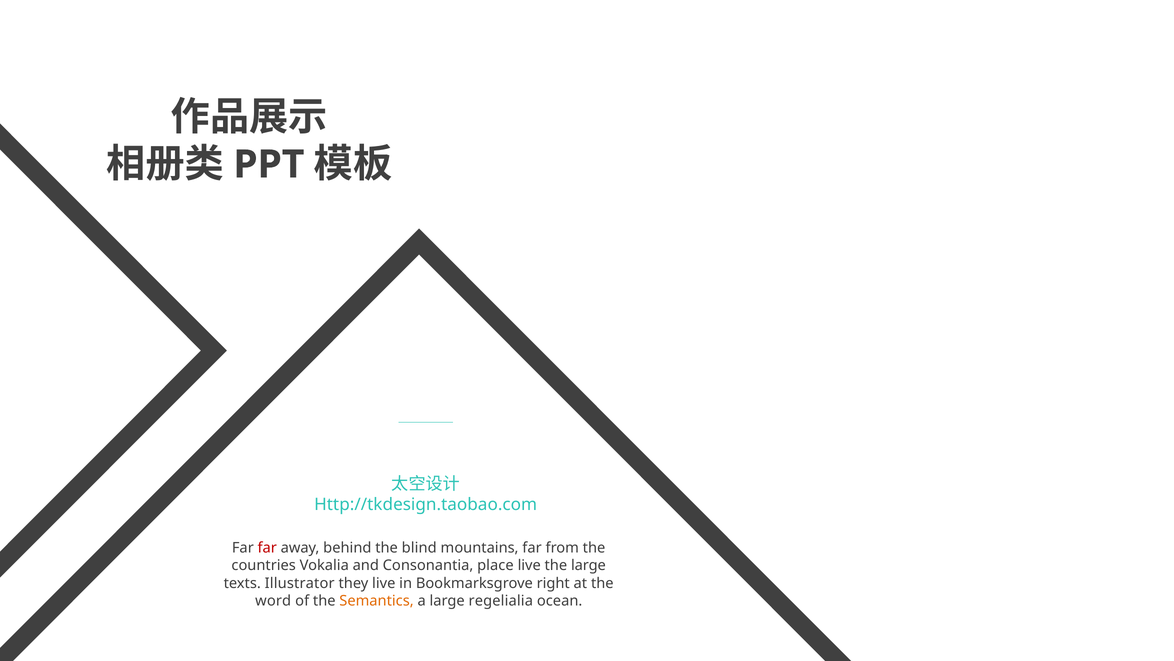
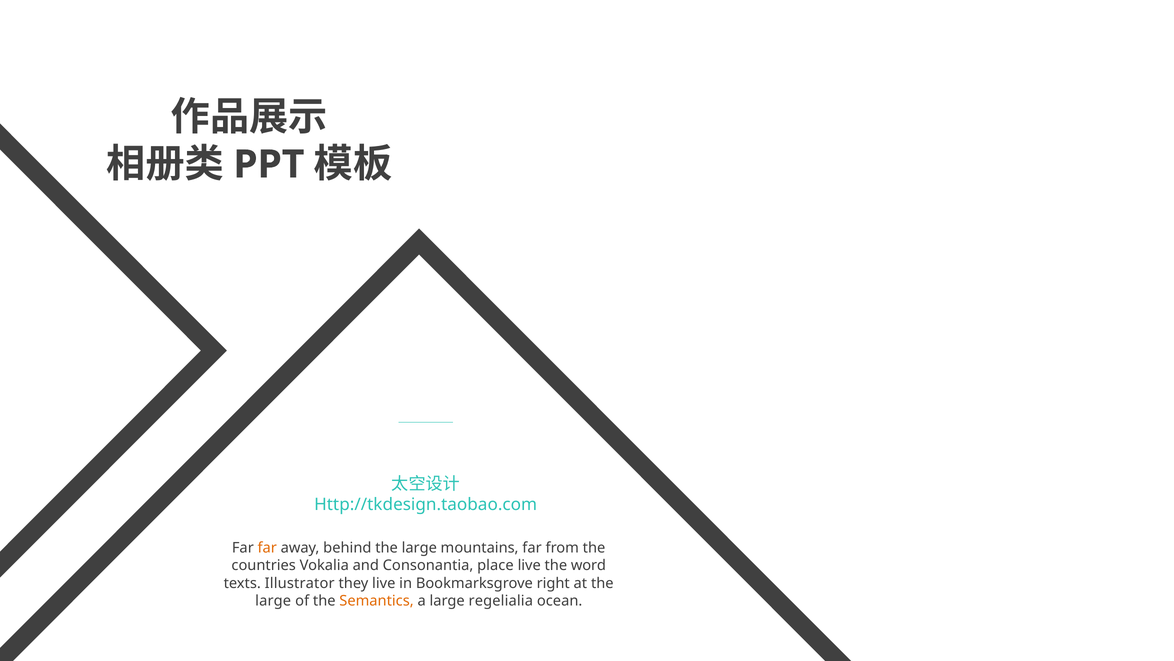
far colour: red -> orange (267, 547)
behind the blind: blind -> large (419, 547)
the large: large -> word (588, 565)
word: word -> large (273, 600)
